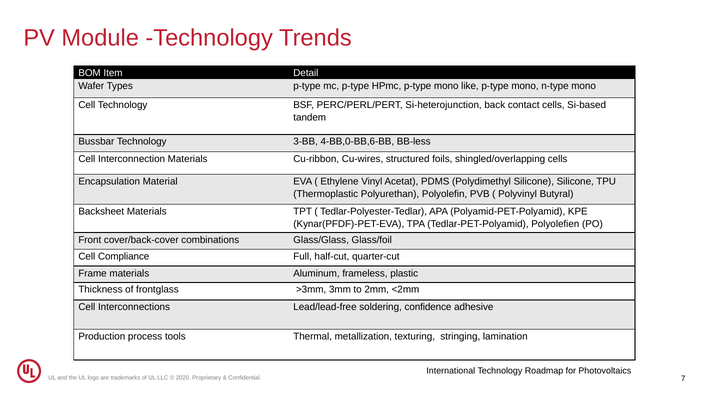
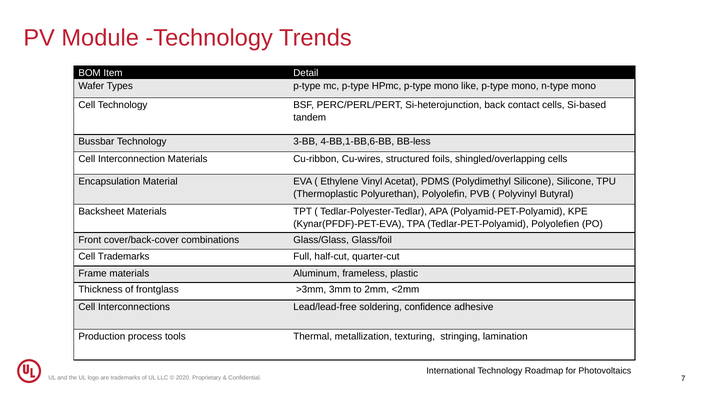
4-BB,0-BB,6-BB: 4-BB,0-BB,6-BB -> 4-BB,1-BB,6-BB (357, 142)
Cell Compliance: Compliance -> Trademarks (124, 256)
